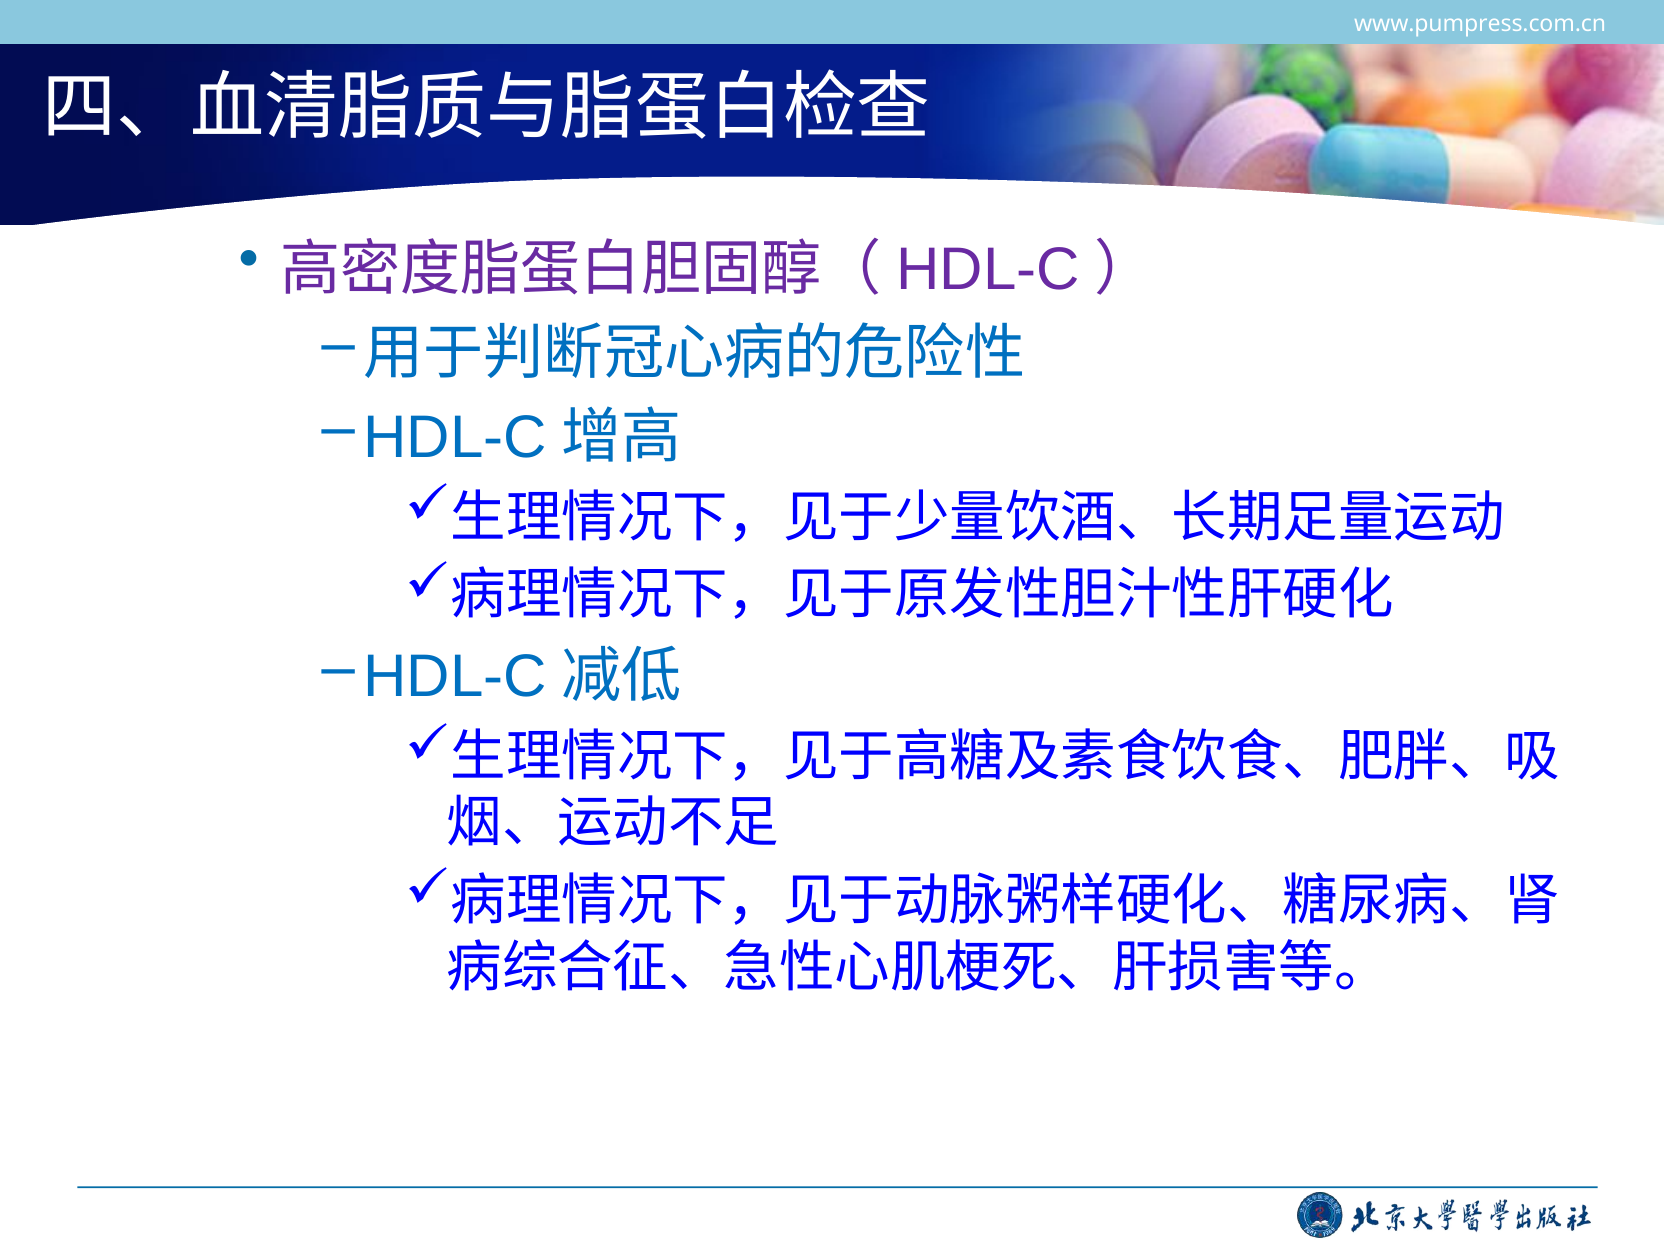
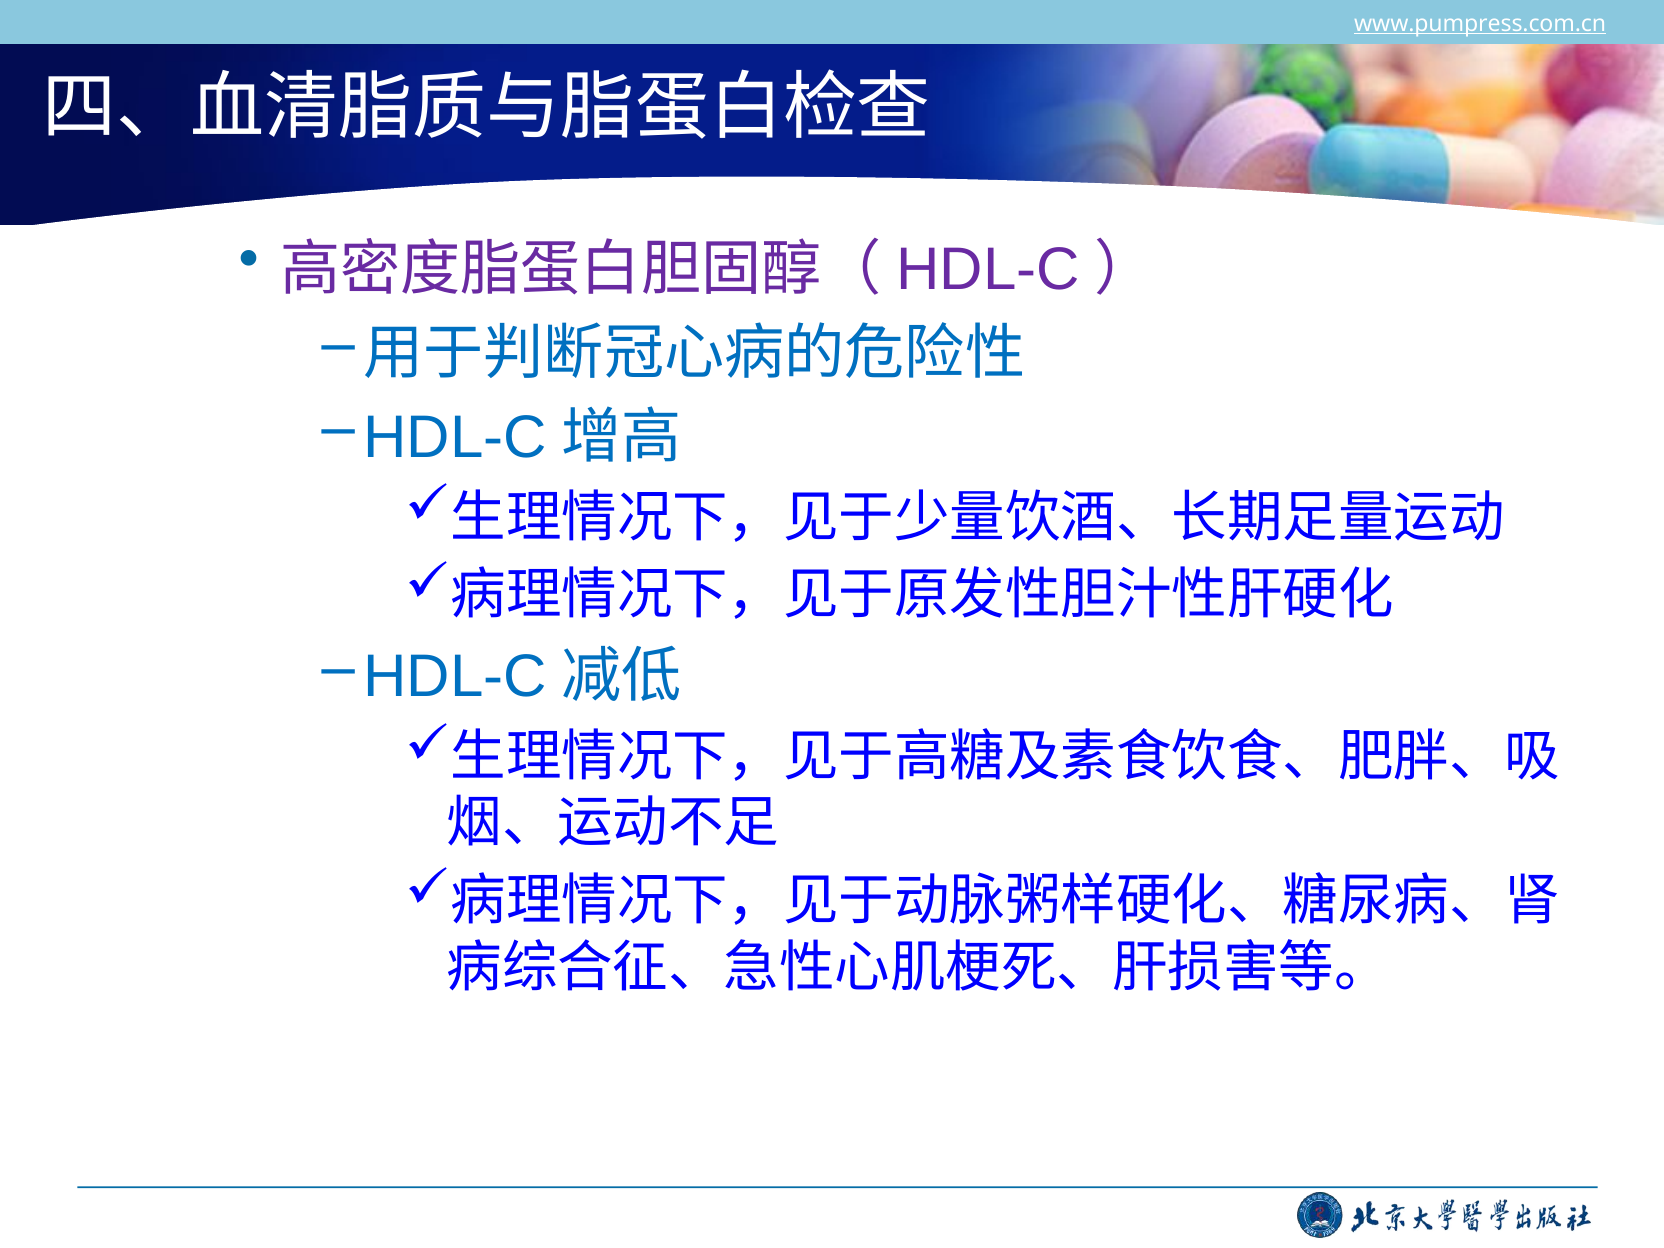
www.pumpress.com.cn underline: none -> present (1480, 24)
